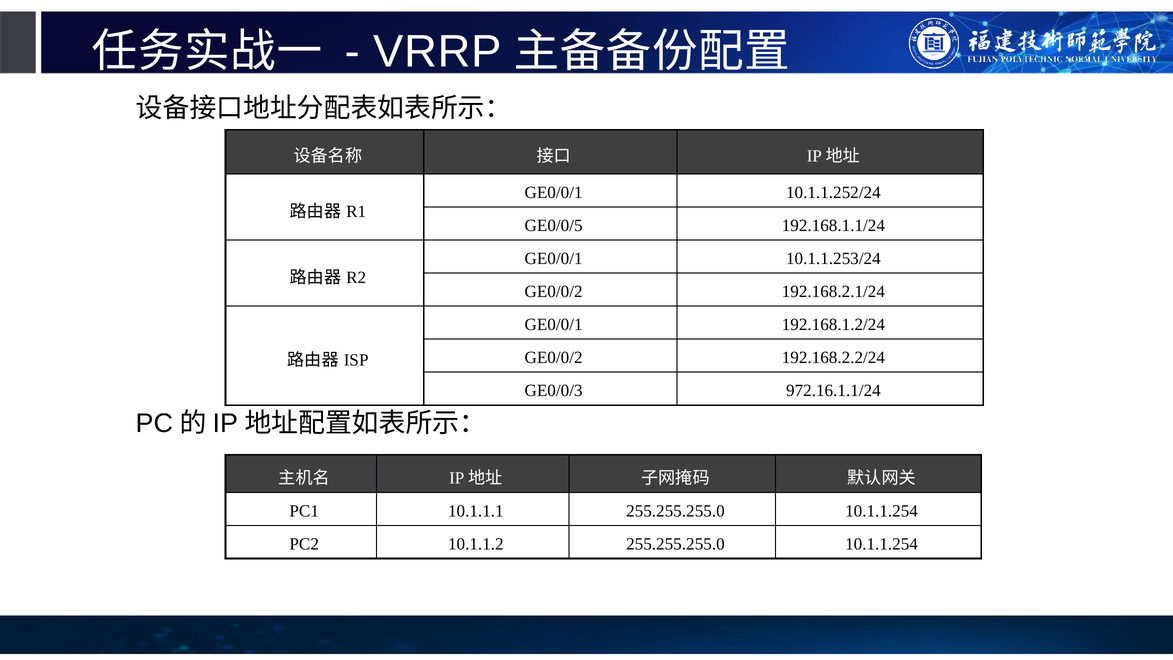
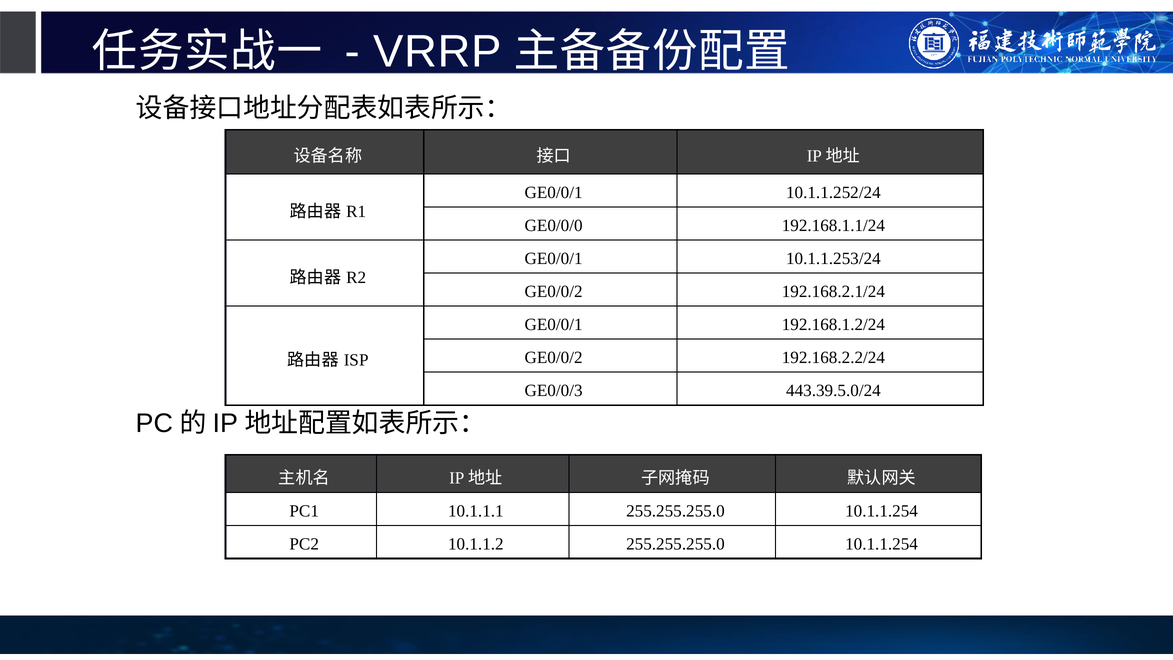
GE0/0/5: GE0/0/5 -> GE0/0/0 (554, 226)
972.16.1.1/24: 972.16.1.1/24 -> 443.39.5.0/24 (833, 390)
